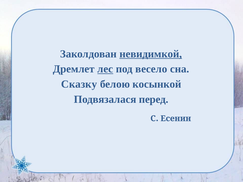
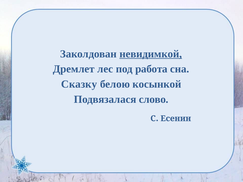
лес underline: present -> none (105, 69)
весело: весело -> работа (151, 69)
перед: перед -> слово (154, 99)
